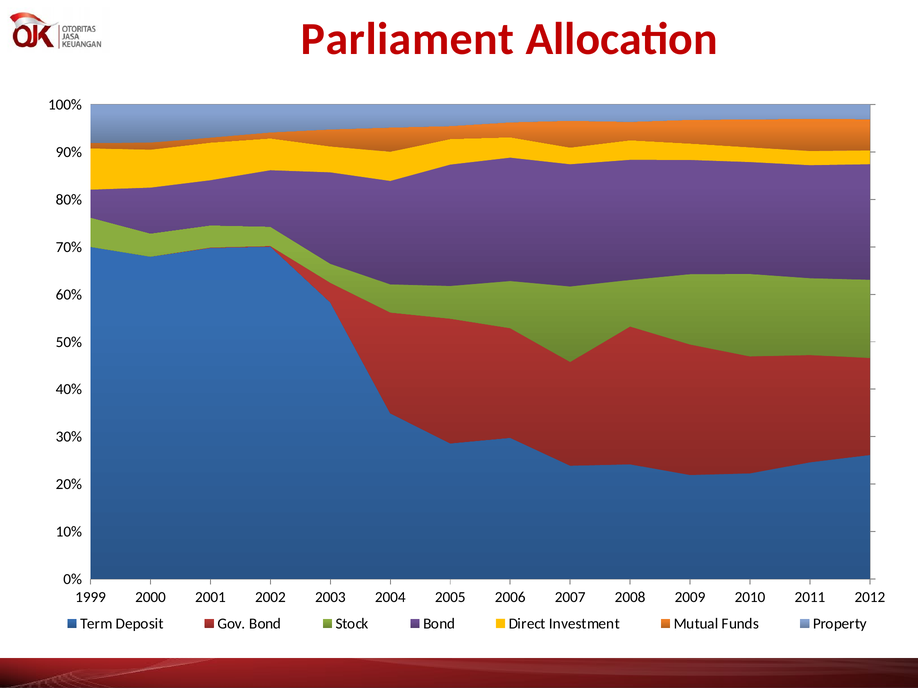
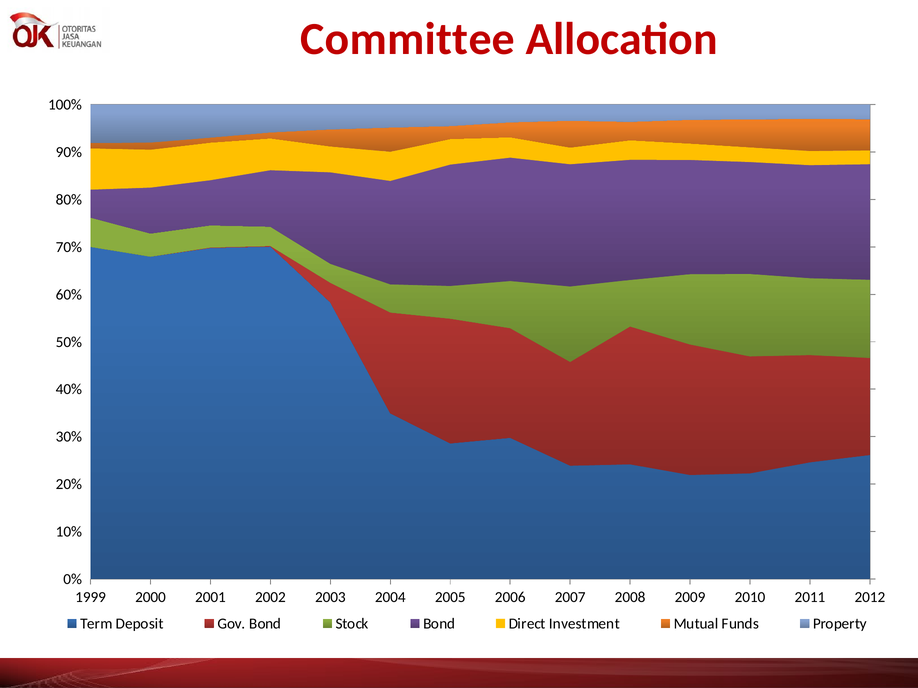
Parliament: Parliament -> Committee (408, 39)
